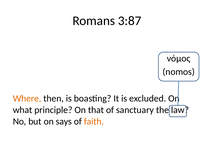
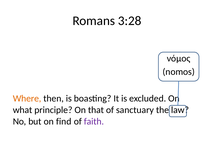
3:87: 3:87 -> 3:28 (130, 21)
says: says -> find (64, 121)
faith colour: orange -> purple (94, 121)
